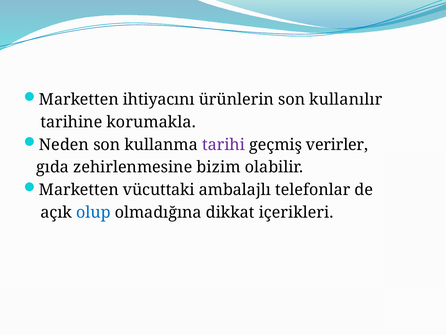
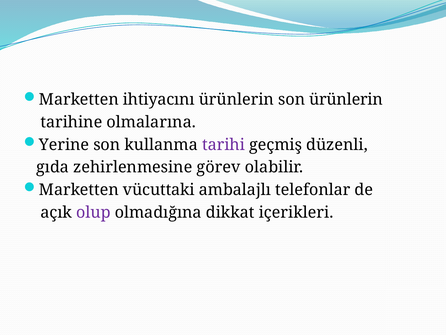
son kullanılır: kullanılır -> ürünlerin (346, 99)
korumakla: korumakla -> olmalarına (151, 122)
Neden: Neden -> Yerine (64, 145)
verirler: verirler -> düzenli (337, 145)
bizim: bizim -> görev (219, 167)
olup colour: blue -> purple (93, 212)
